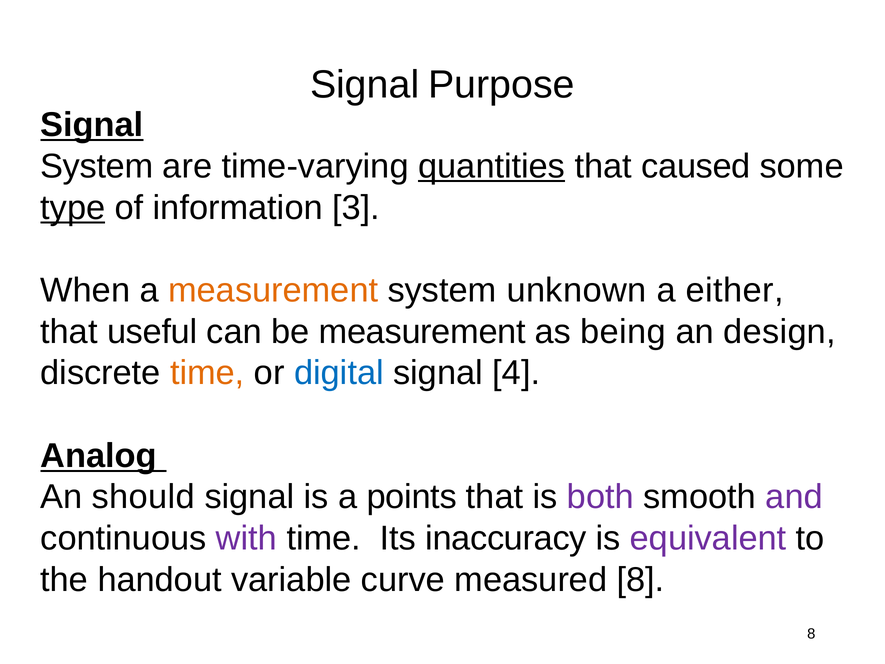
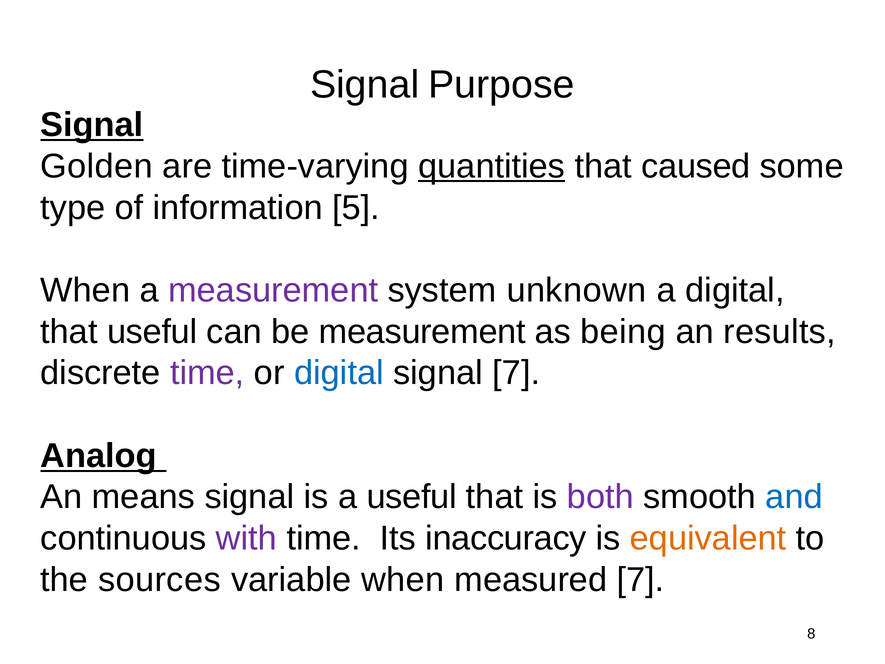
System: System -> Golden (97, 166)
type underline: present -> none (73, 208)
3: 3 -> 5 (356, 208)
measurement colour: orange -> purple (273, 290)
a either: either -> digital (735, 290)
design: design -> results (780, 332)
time colour: orange -> purple (207, 373)
signal 4: 4 -> 7 (516, 373)
should: should -> means (143, 497)
a points: points -> useful (412, 497)
and colour: purple -> blue (794, 497)
equivalent colour: purple -> orange (708, 538)
handout: handout -> sources (159, 580)
variable curve: curve -> when (403, 580)
measured 8: 8 -> 7 (641, 580)
